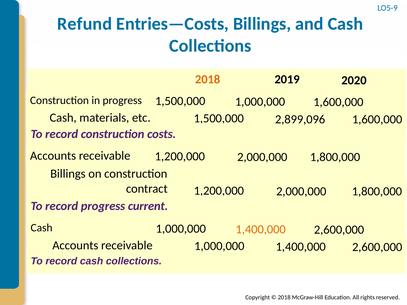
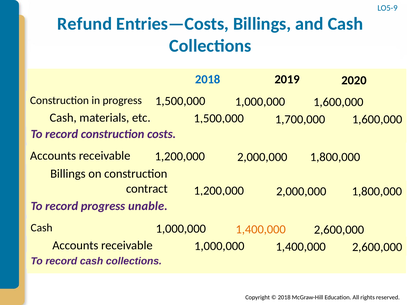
2018 colour: orange -> blue (208, 80)
2,899,096: 2,899,096 -> 1,700,000 (300, 119)
current: current -> unable (148, 206)
